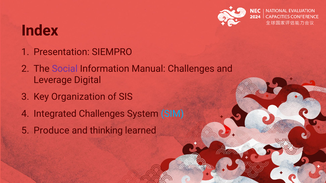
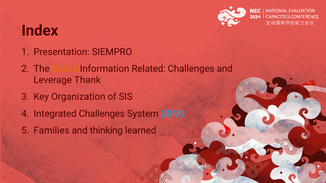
Social colour: purple -> orange (65, 69)
Manual: Manual -> Related (149, 69)
Digital: Digital -> Thank (88, 80)
Produce: Produce -> Families (52, 131)
